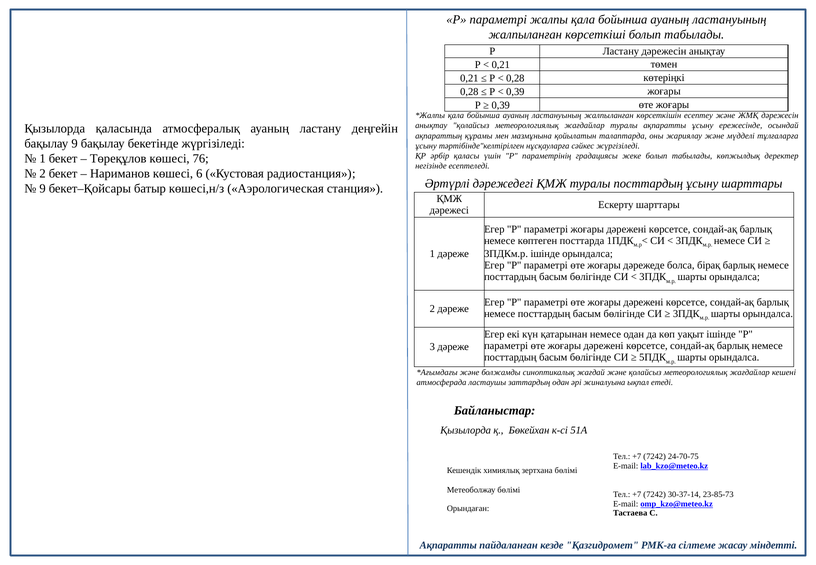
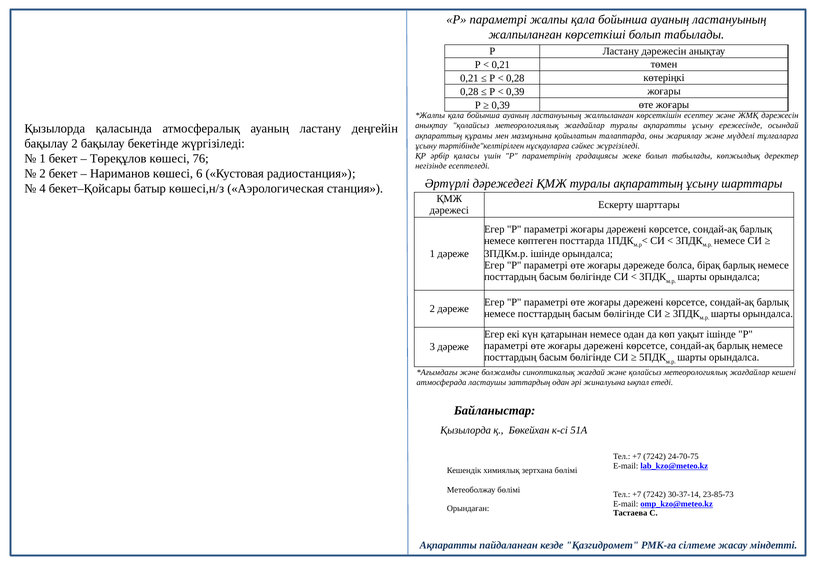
бақылау 9: 9 -> 2 (75, 144)
туралы посттардың: посттардың -> ақпараттың (648, 184)
9: 9 -> 4 (43, 189)
